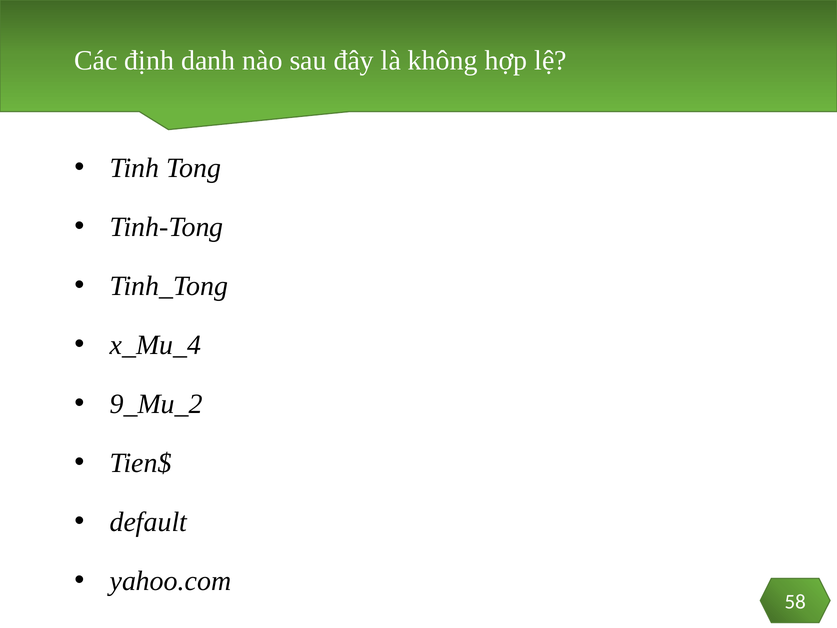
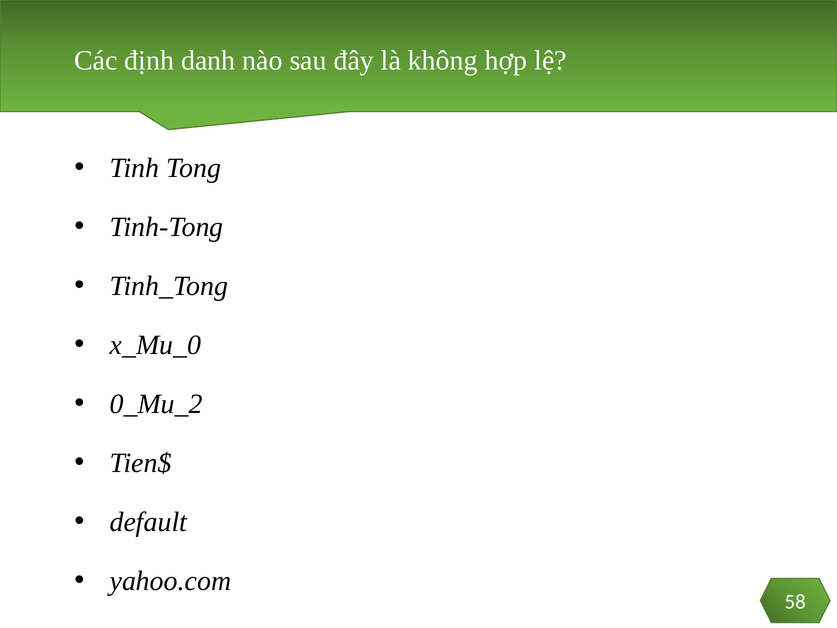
x_Mu_4: x_Mu_4 -> x_Mu_0 (155, 345)
9_Mu_2: 9_Mu_2 -> 0_Mu_2 (156, 404)
